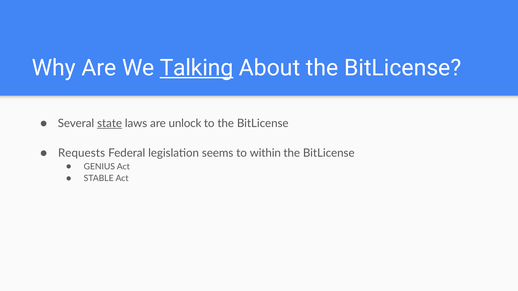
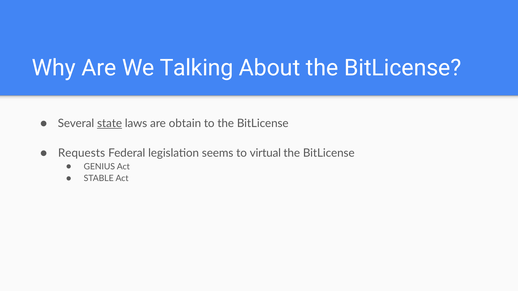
Talking underline: present -> none (197, 68)
unlock: unlock -> obtain (185, 124)
within: within -> virtual (265, 153)
